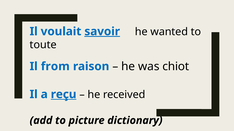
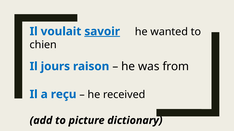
toute: toute -> chien (43, 45)
from: from -> jours (55, 67)
chiot: chiot -> from (176, 67)
reçu underline: present -> none (64, 95)
